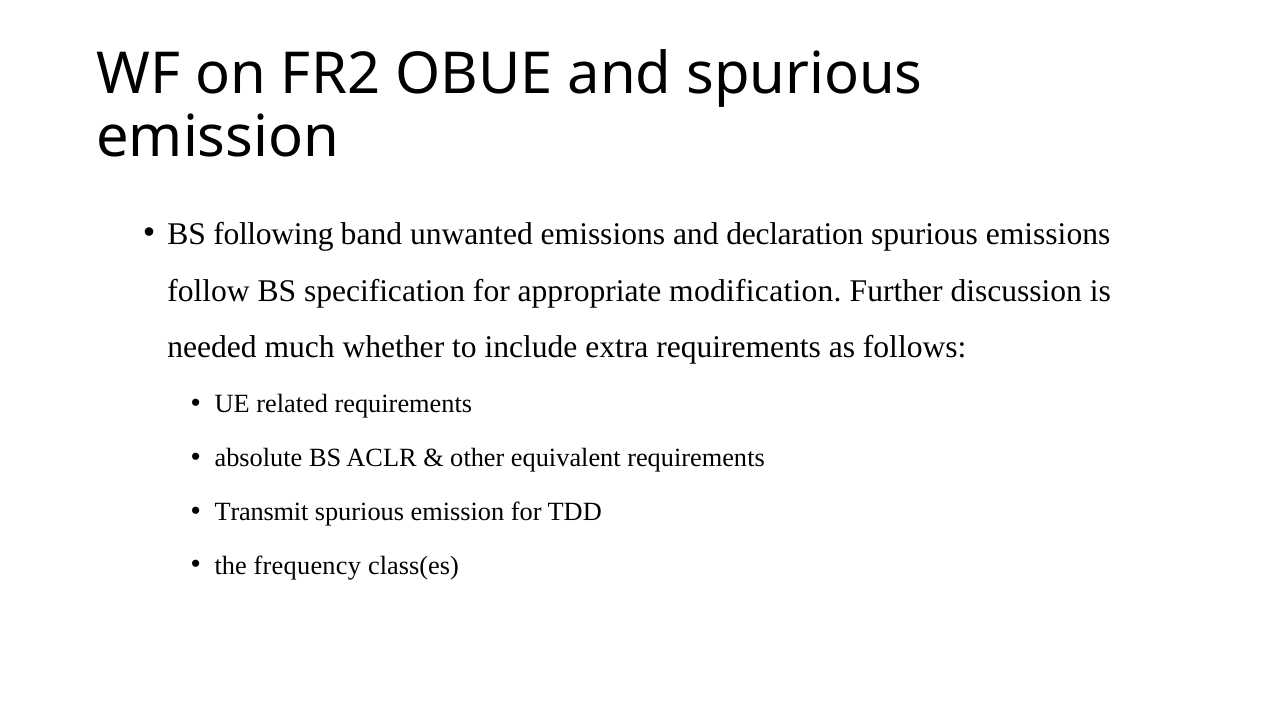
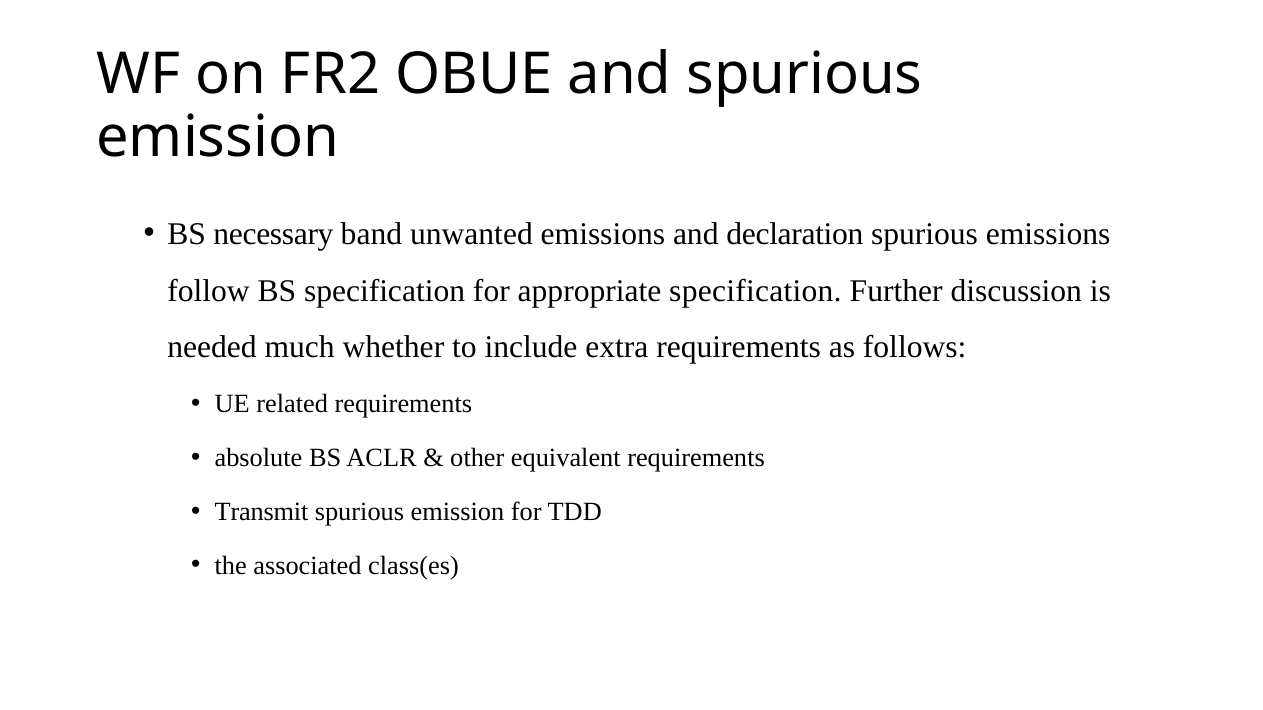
following: following -> necessary (273, 234)
appropriate modification: modification -> specification (755, 291)
frequency: frequency -> associated (307, 566)
